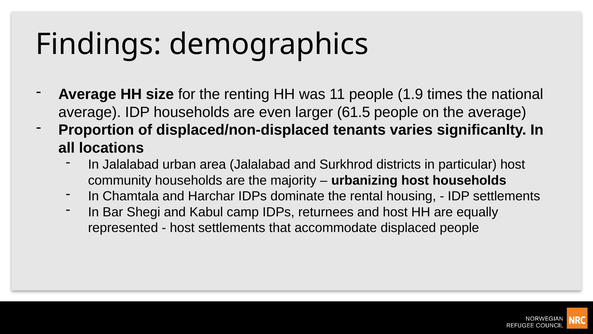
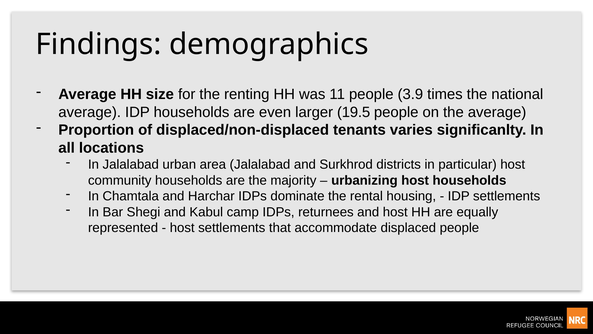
1.9: 1.9 -> 3.9 (410, 94)
61.5: 61.5 -> 19.5 (354, 112)
